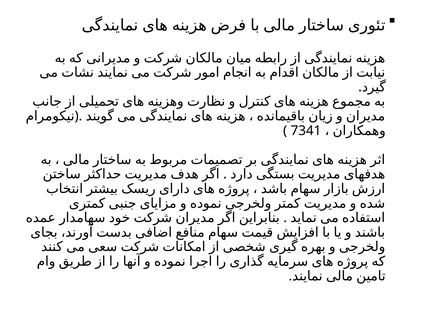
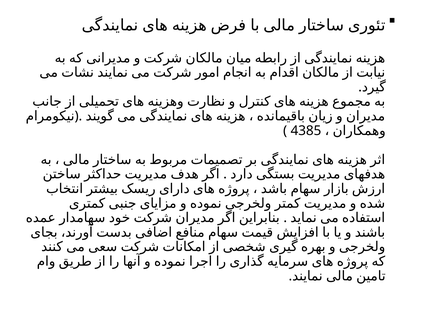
7341: 7341 -> 4385 (306, 130)
